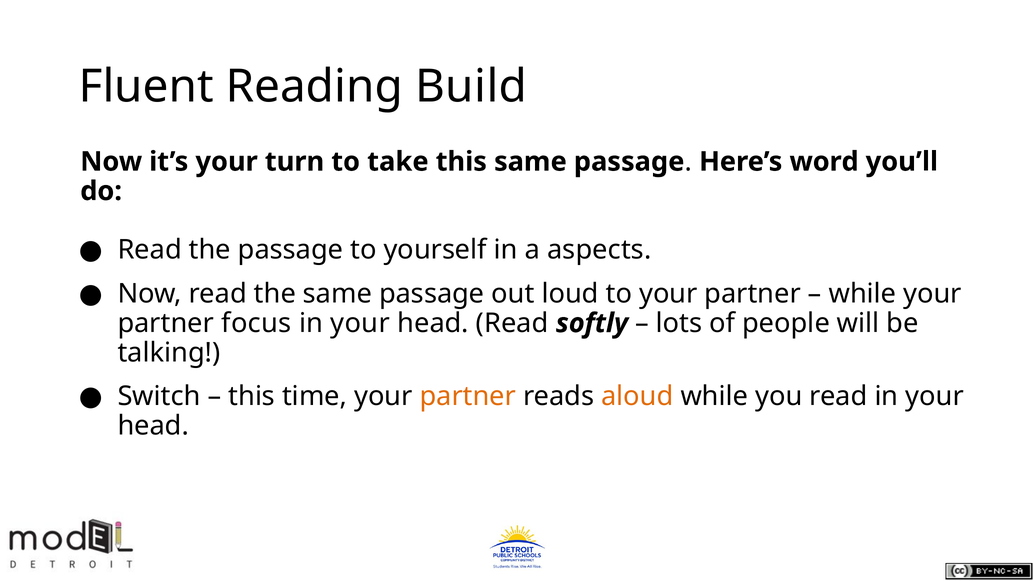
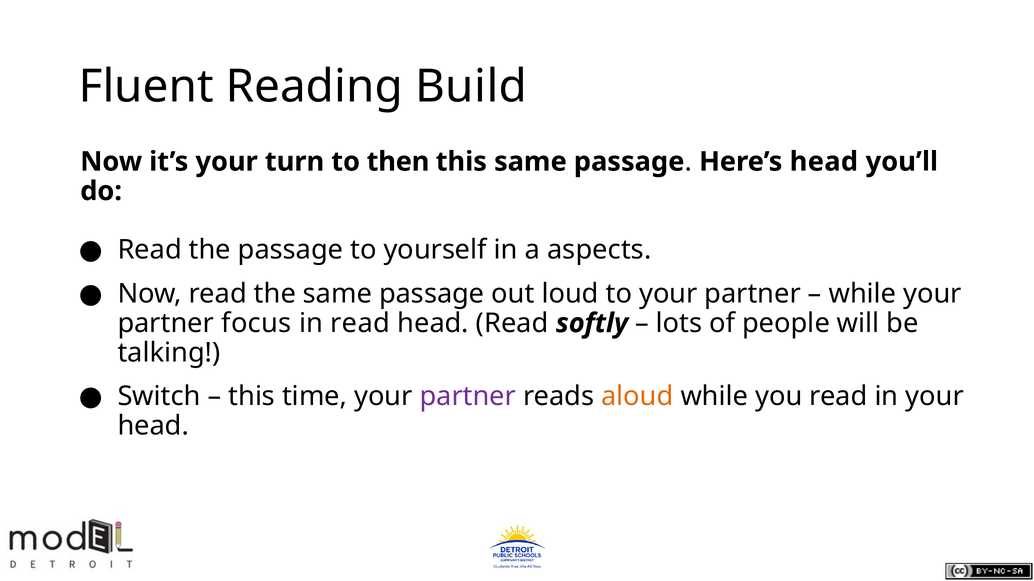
take: take -> then (398, 162)
Here’s word: word -> head (824, 162)
your: your -> read (360, 324)
partner colour: orange -> purple (468, 397)
